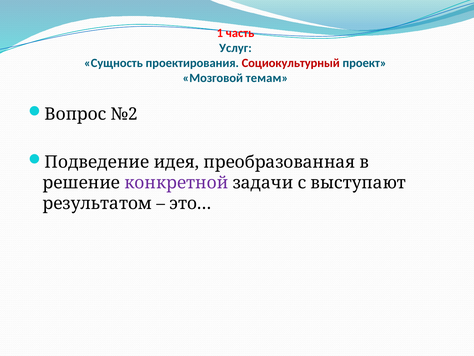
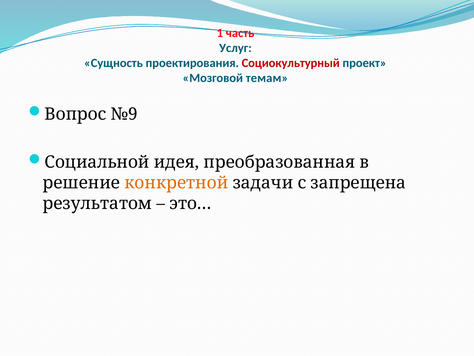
№2: №2 -> №9 (124, 114)
Подведение: Подведение -> Социальной (97, 162)
конкретной colour: purple -> orange (176, 183)
выступают: выступают -> запрещена (358, 183)
